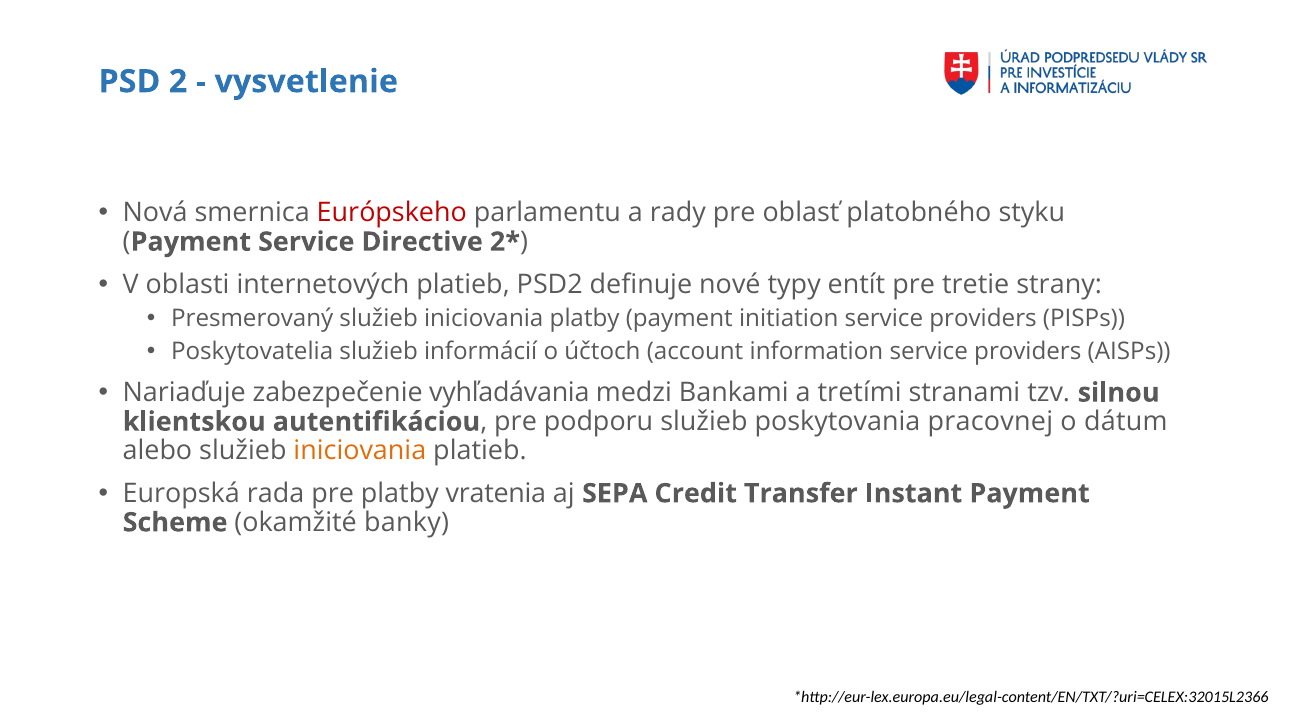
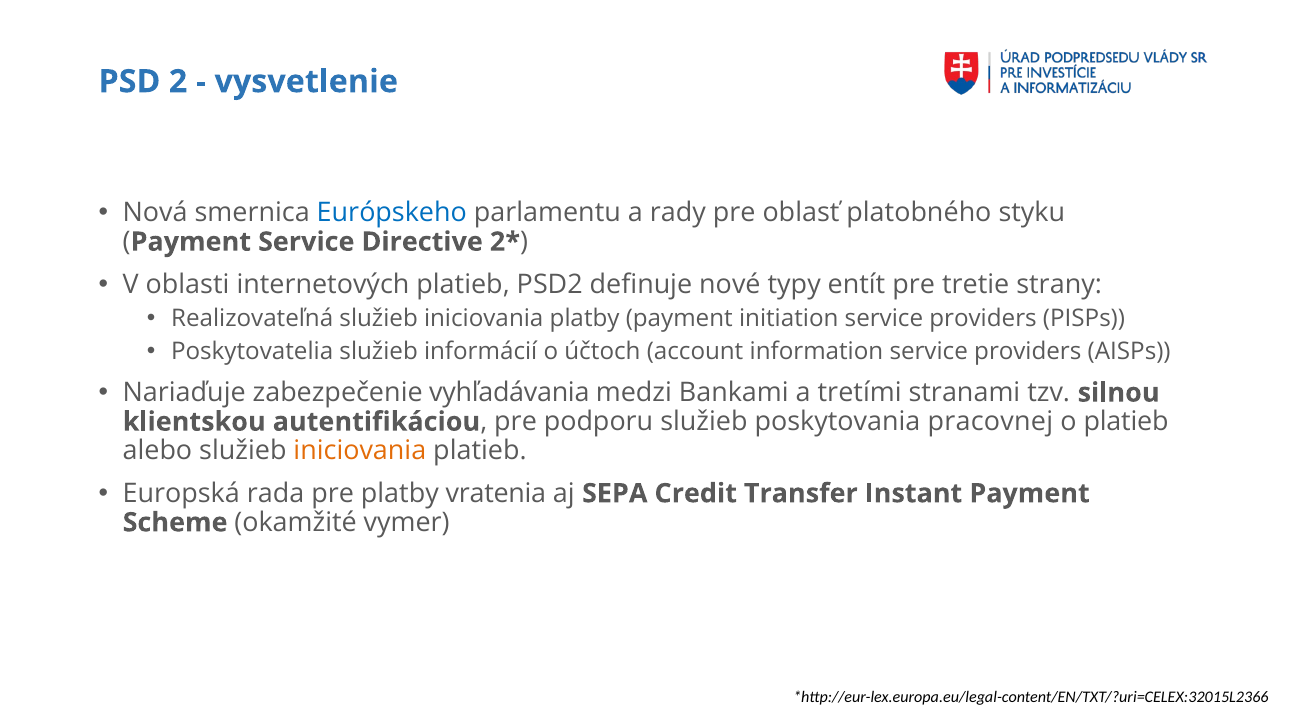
Európskeho colour: red -> blue (392, 213)
Presmerovaný: Presmerovaný -> Realizovateľná (252, 319)
o dátum: dátum -> platieb (1126, 422)
banky: banky -> vymer (407, 522)
